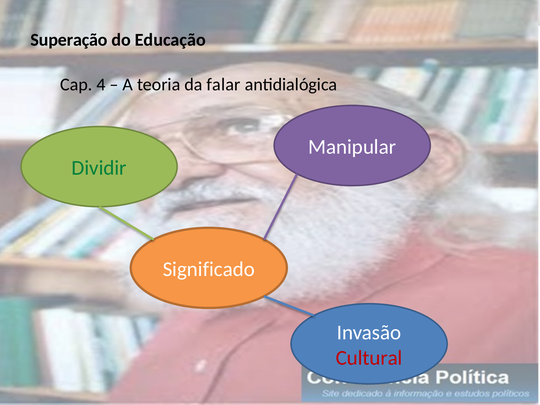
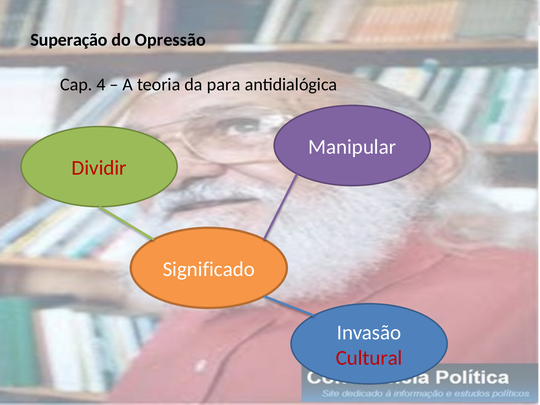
Educação: Educação -> Opressão (170, 40)
falar: falar -> para (224, 84)
Dividir colour: green -> red (99, 168)
